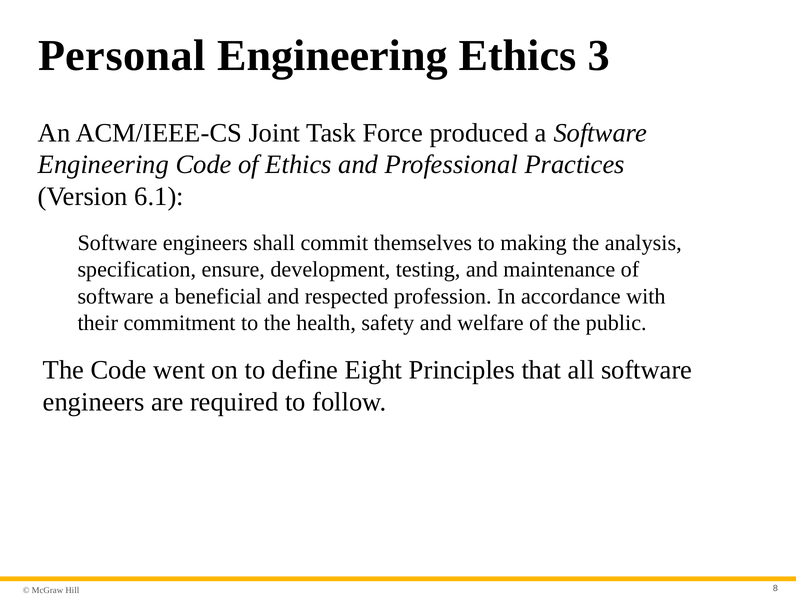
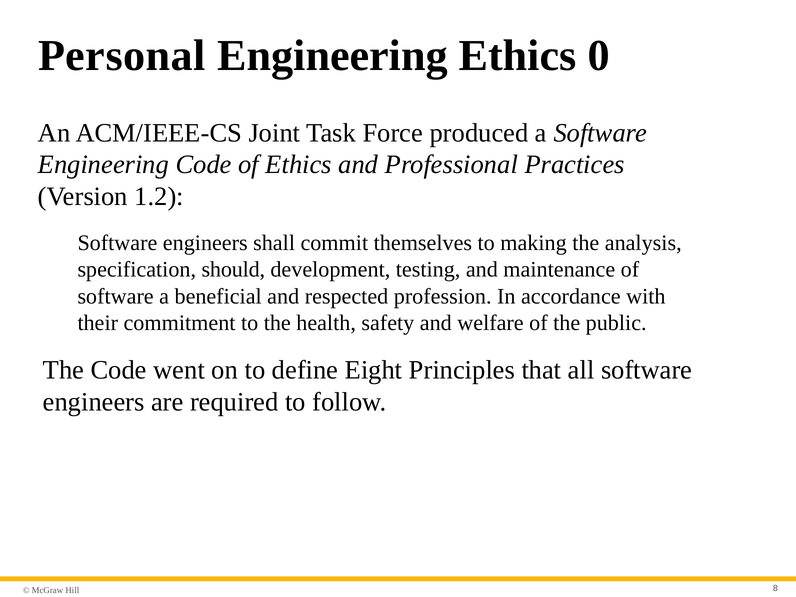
3: 3 -> 0 (599, 56)
6.1: 6.1 -> 1.2 (159, 197)
ensure: ensure -> should (233, 270)
